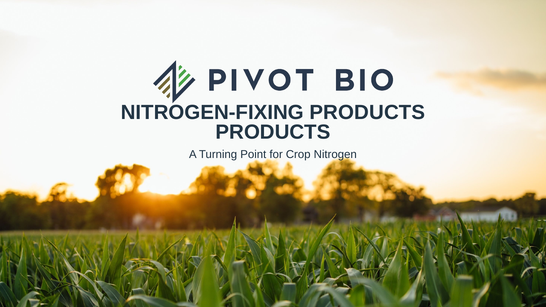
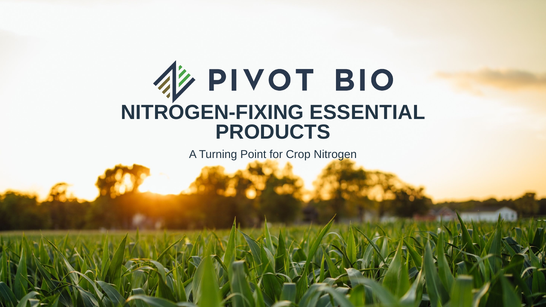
NITROGEN-FIXING PRODUCTS: PRODUCTS -> ESSENTIAL (367, 113)
